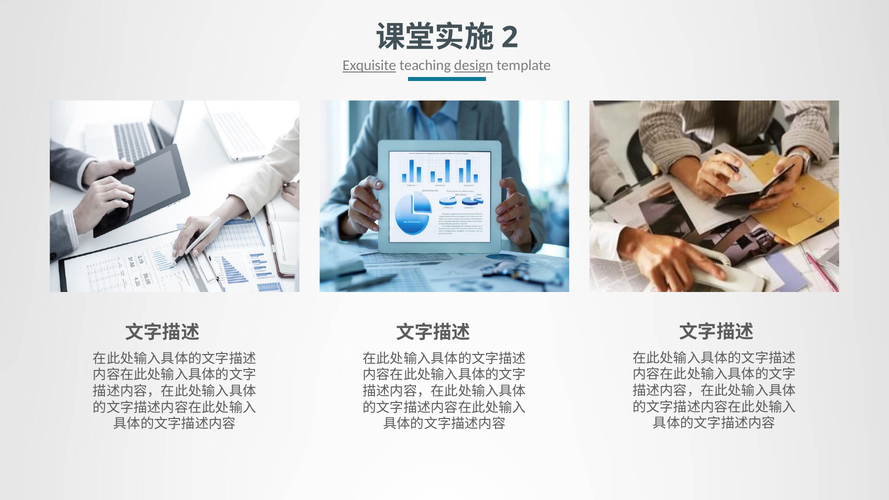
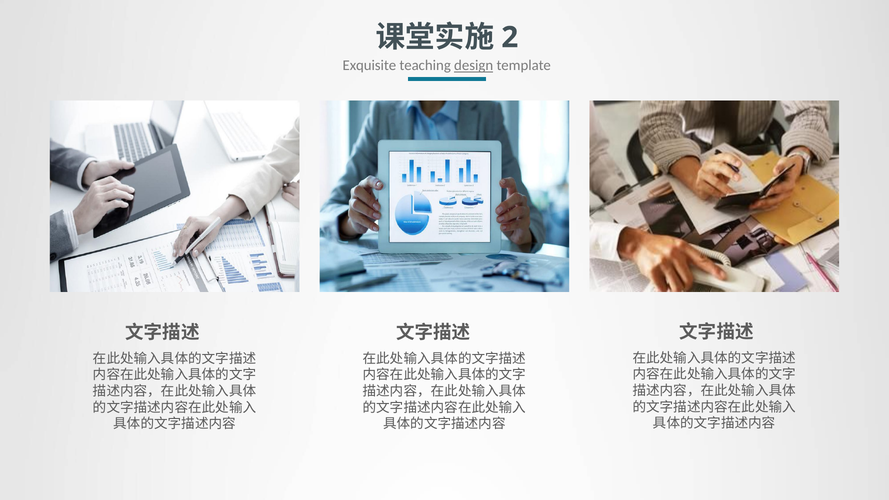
Exquisite underline: present -> none (369, 65)
